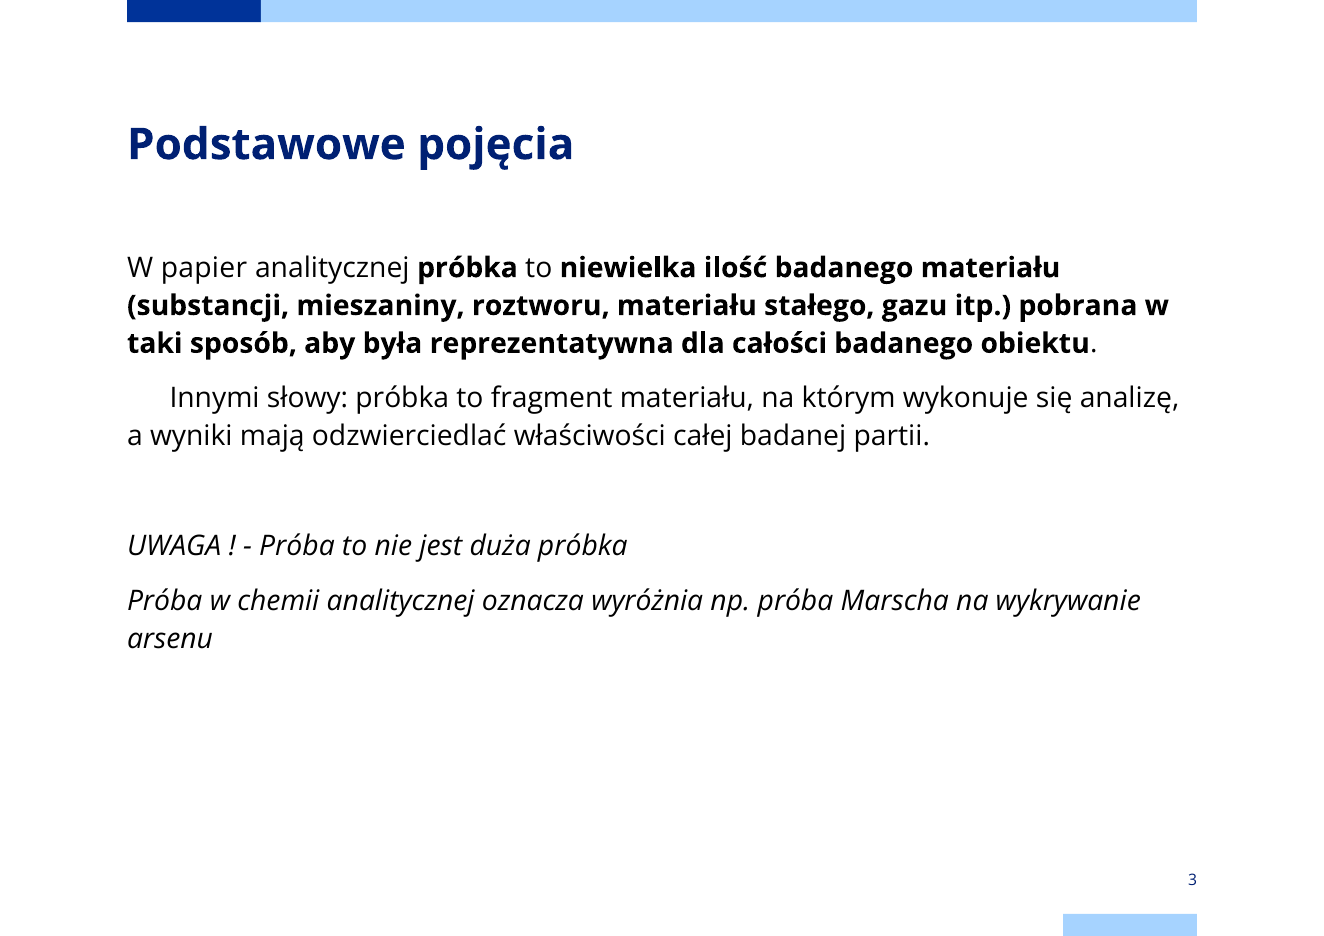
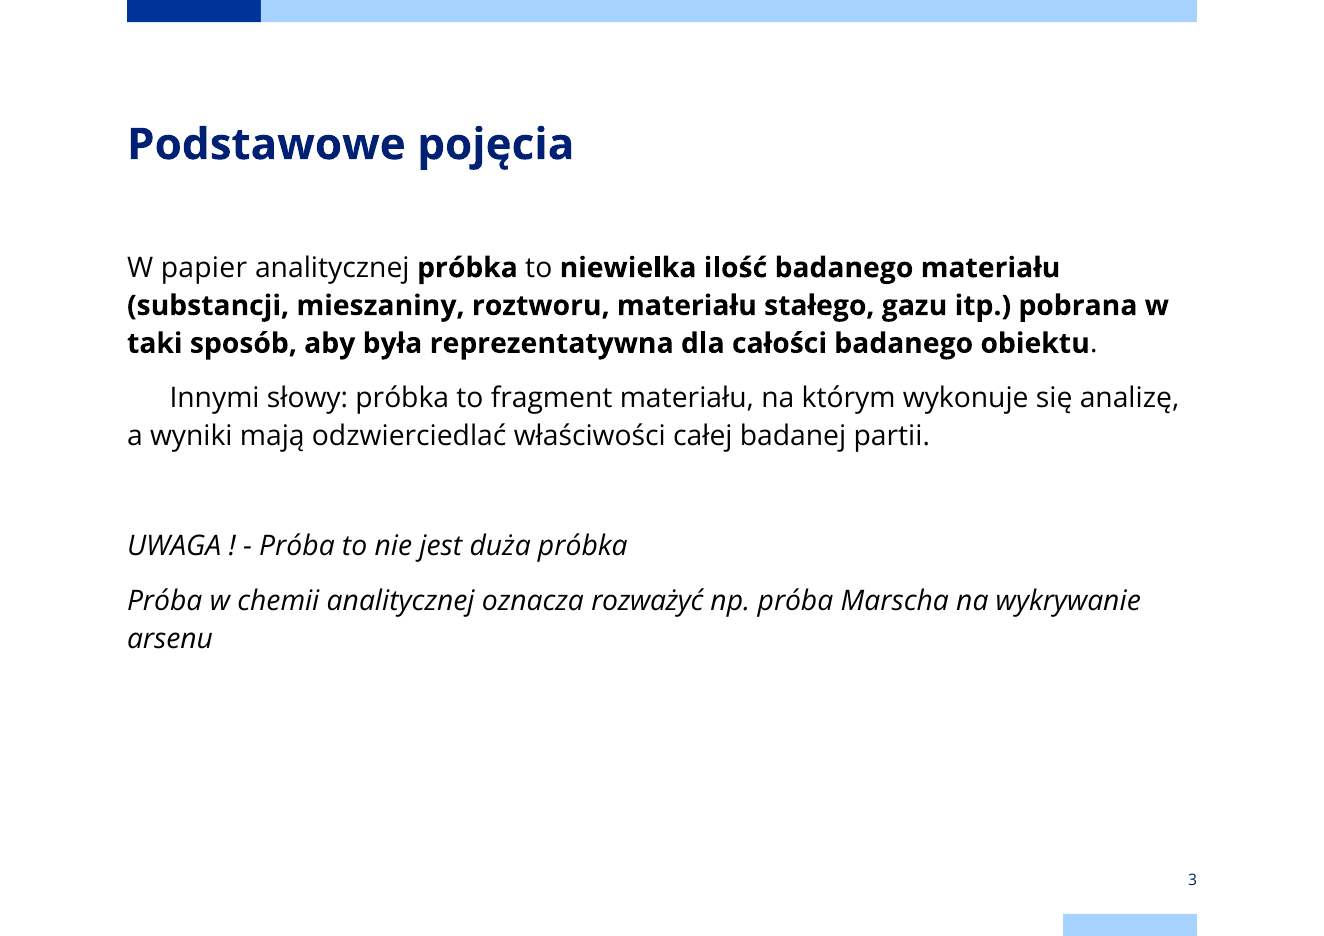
wyróżnia: wyróżnia -> rozważyć (647, 602)
